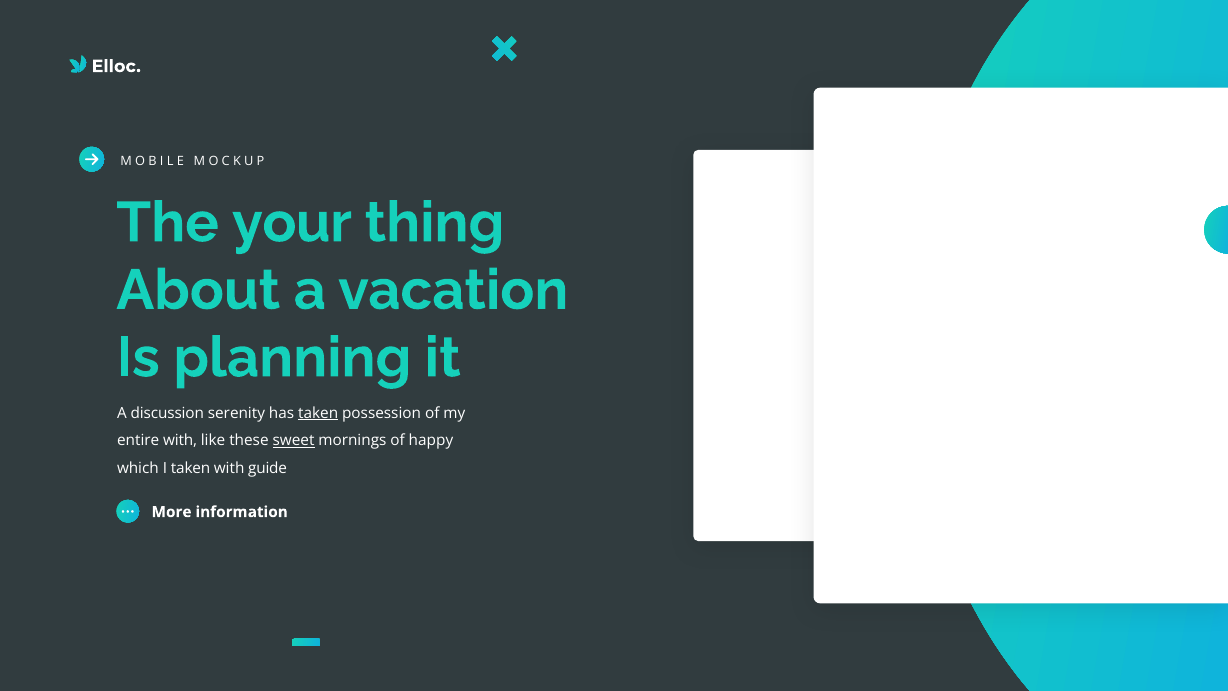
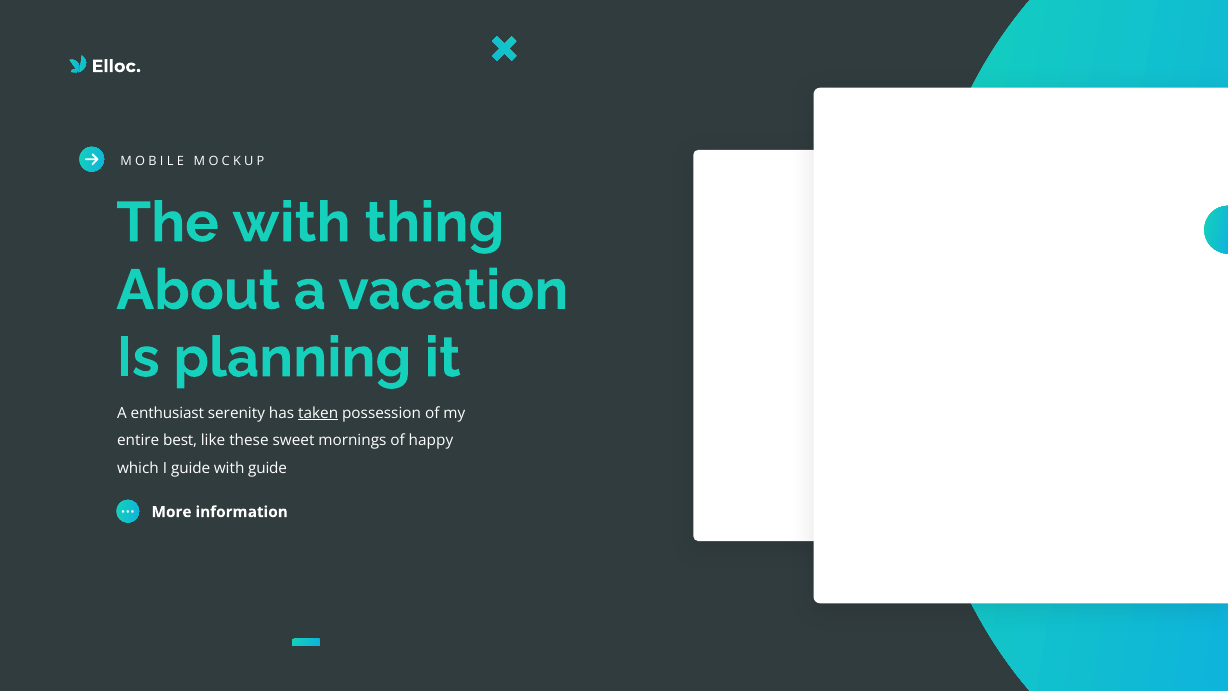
The your: your -> with (291, 223)
discussion: discussion -> enthusiast (167, 413)
entire with: with -> best (180, 441)
sweet underline: present -> none (294, 441)
I taken: taken -> guide (191, 468)
